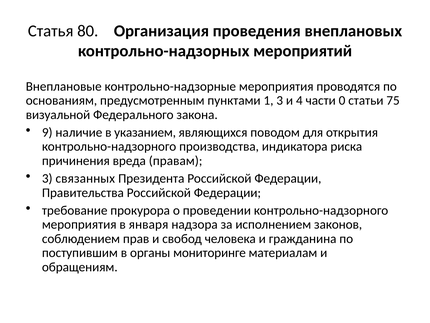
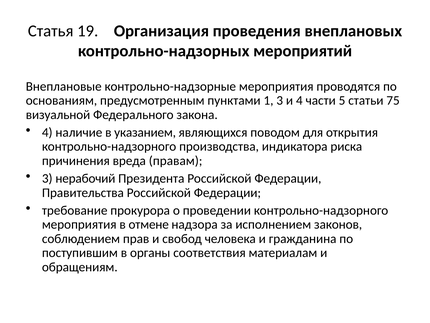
80: 80 -> 19 (88, 31)
0: 0 -> 5 (342, 100)
9: 9 -> 4 (47, 132)
связанных: связанных -> нерабочий (85, 178)
января: января -> отмене (149, 224)
мониторинге: мониторинге -> соответствия (209, 253)
